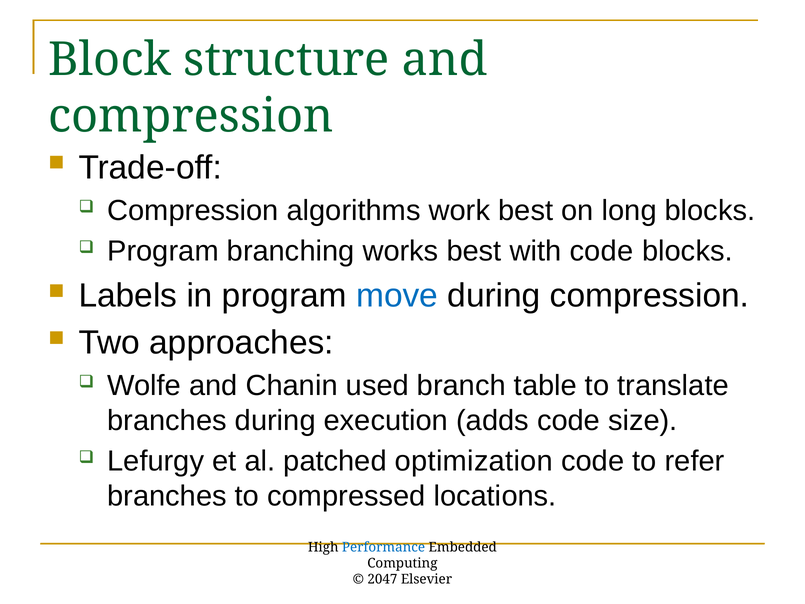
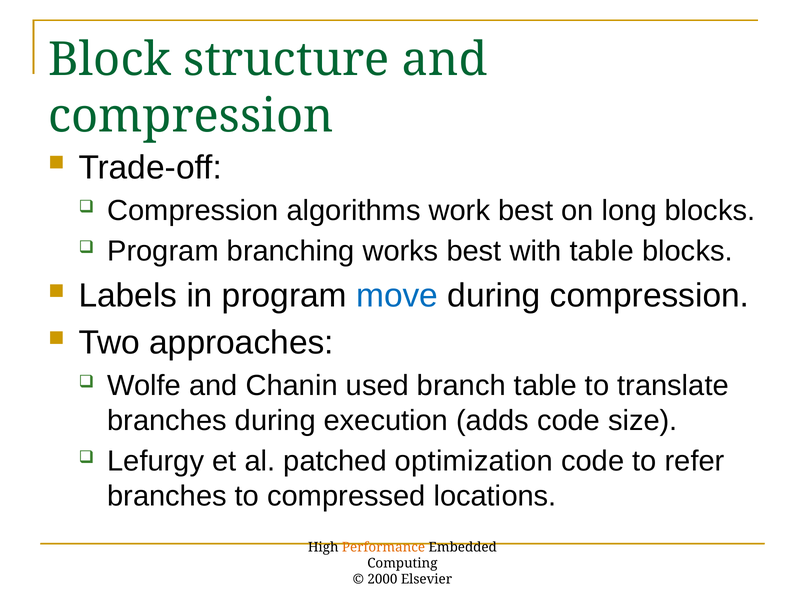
with code: code -> table (602, 251)
Performance colour: blue -> orange (383, 547)
2047: 2047 -> 2000 (382, 579)
